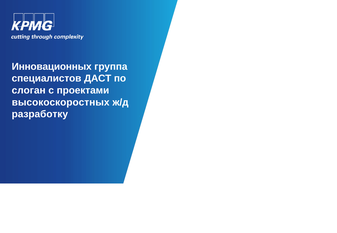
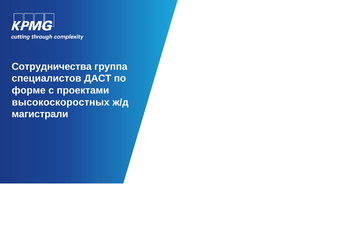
Инновационных: Инновационных -> Сотрудничества (52, 67)
слоган: слоган -> форме (29, 90)
разработку: разработку -> магистрали (40, 114)
